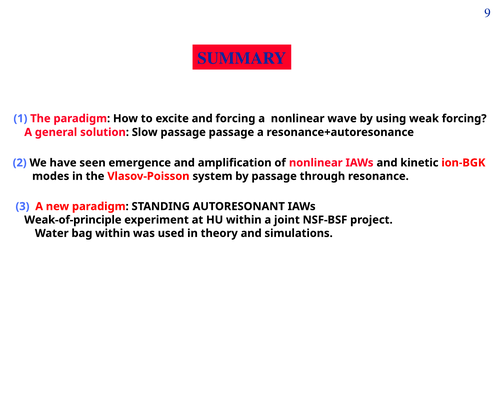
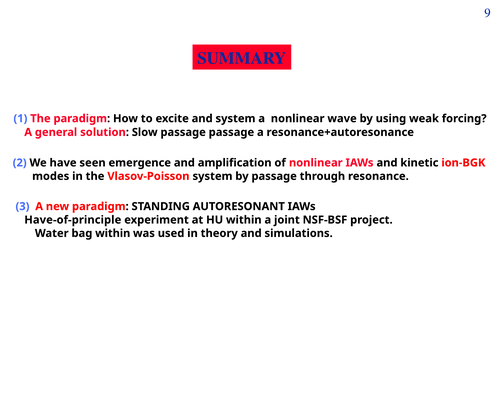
and forcing: forcing -> system (235, 119)
Weak-of-principle: Weak-of-principle -> Have-of-principle (73, 220)
